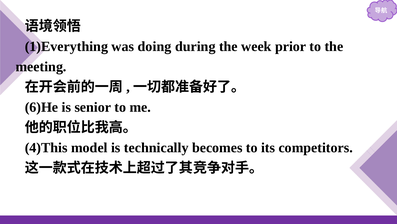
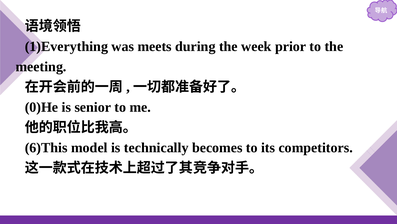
doing: doing -> meets (155, 46)
6)He: 6)He -> 0)He (41, 107)
4)This: 4)This -> 6)This (46, 147)
